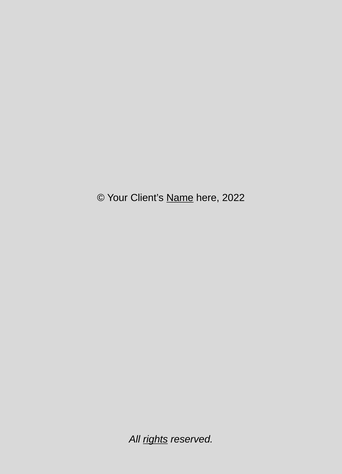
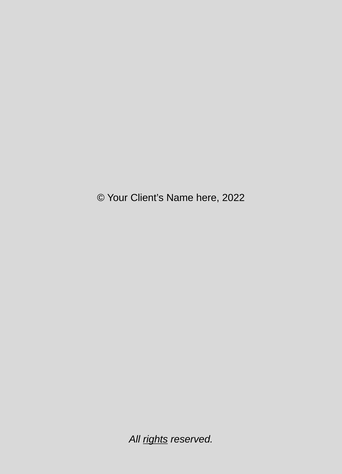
Name underline: present -> none (180, 198)
